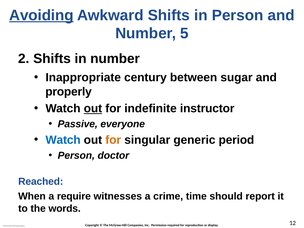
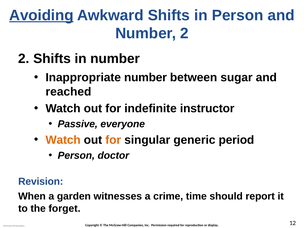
Number 5: 5 -> 2 (184, 33)
Inappropriate century: century -> number (145, 78)
properly: properly -> reached (68, 92)
out underline: present -> none (93, 109)
Watch colour: blue -> orange (63, 140)
Reached: Reached -> Revision (41, 182)
require: require -> garden (74, 196)
words: words -> forget (65, 208)
